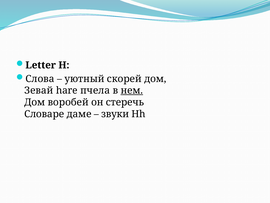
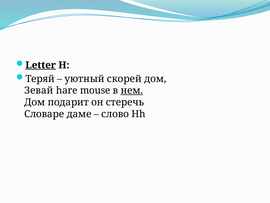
Letter underline: none -> present (41, 65)
Слова: Слова -> Теряй (40, 79)
пчела: пчела -> mouse (95, 90)
воробей: воробей -> подарит (68, 102)
звуки: звуки -> слово (115, 114)
